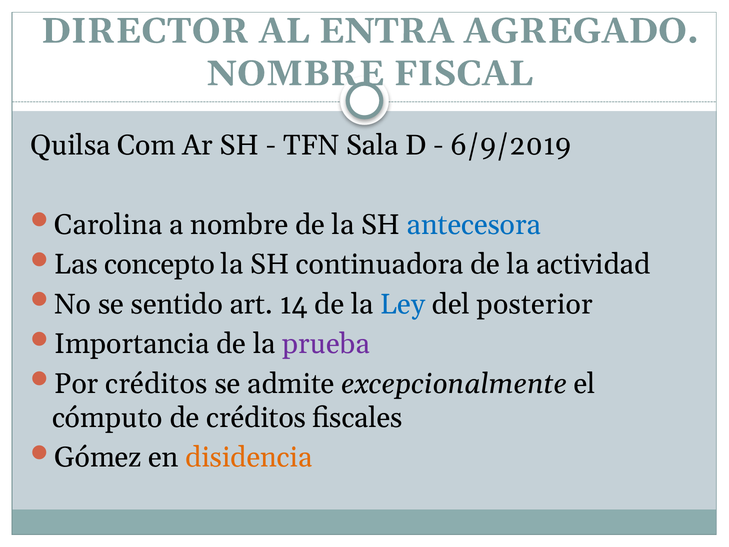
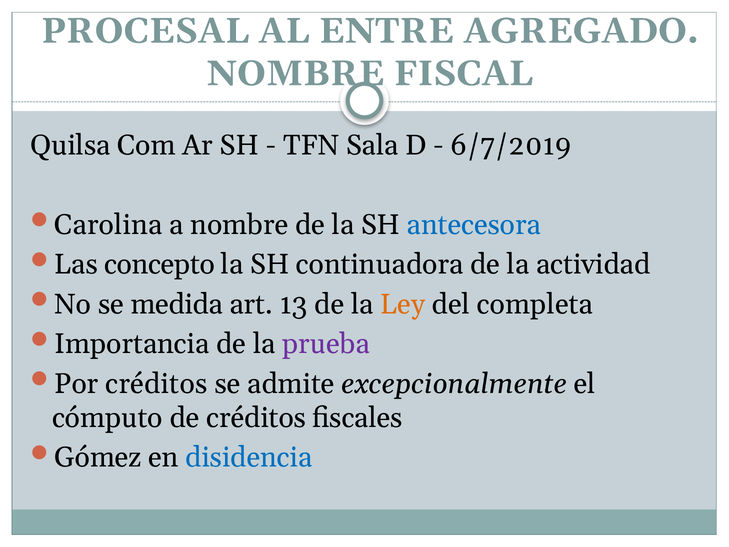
DIRECTOR: DIRECTOR -> PROCESAL (145, 31)
ENTRA: ENTRA -> ENTRE (386, 31)
6/9/2019: 6/9/2019 -> 6/7/2019 (511, 145)
sentido: sentido -> medida (177, 304)
14: 14 -> 13 (294, 304)
Ley colour: blue -> orange (403, 304)
posterior: posterior -> completa (535, 304)
disidencia colour: orange -> blue (249, 457)
